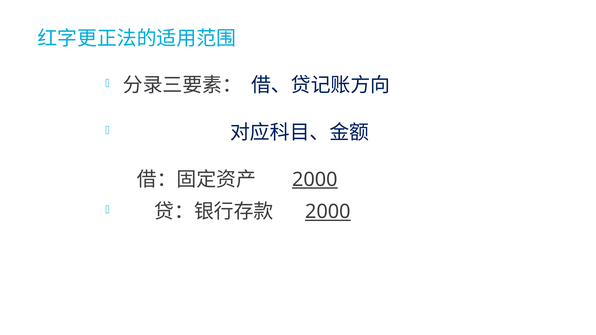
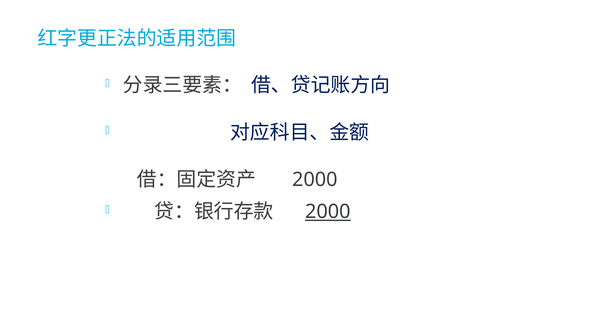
2000 underline: present -> none (315, 180)
